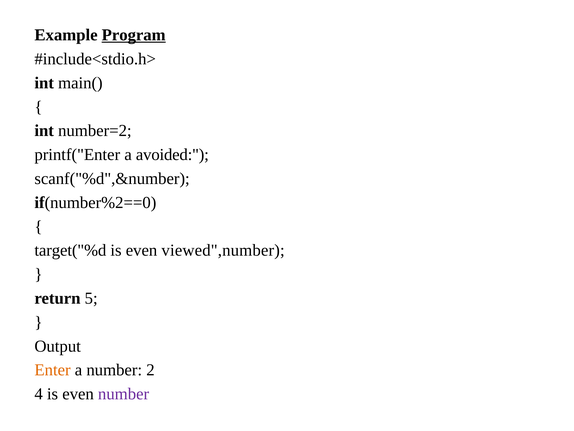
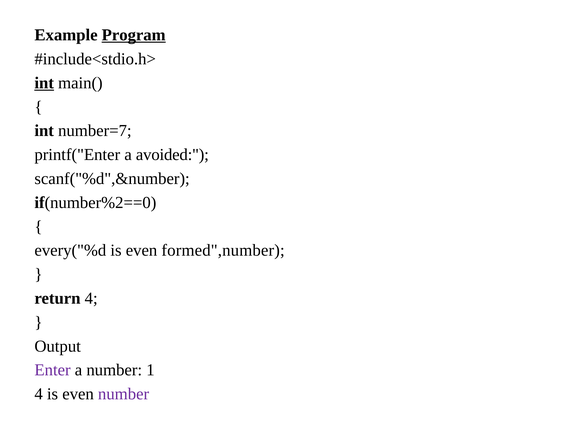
int underline: none -> present (44, 83)
number=2: number=2 -> number=7 (95, 131)
target("%d: target("%d -> every("%d (70, 250)
viewed",number: viewed",number -> formed",number (223, 250)
return 5: 5 -> 4 (91, 298)
Enter colour: orange -> purple (53, 370)
2: 2 -> 1 (151, 370)
